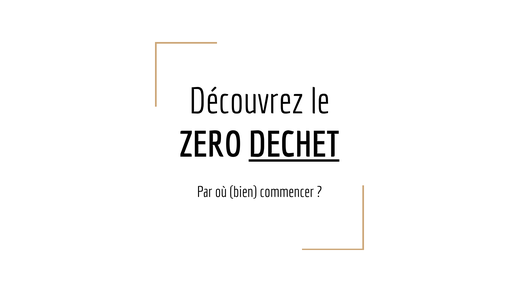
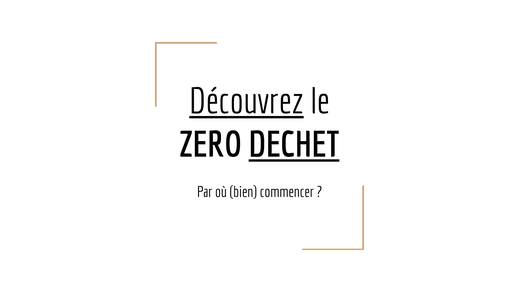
Découvrez underline: none -> present (246, 102)
